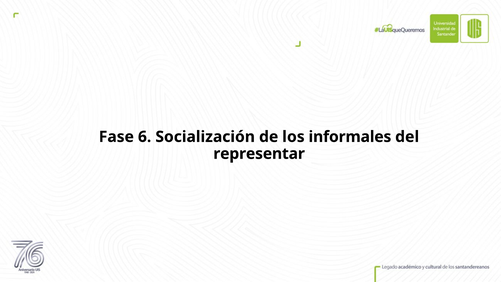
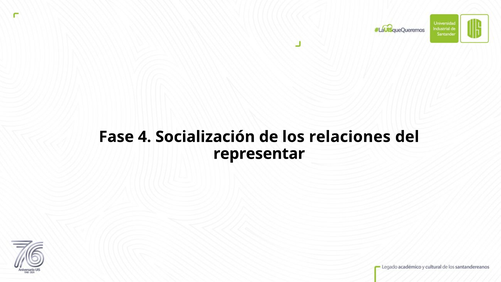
6: 6 -> 4 (145, 137)
informales: informales -> relaciones (350, 137)
